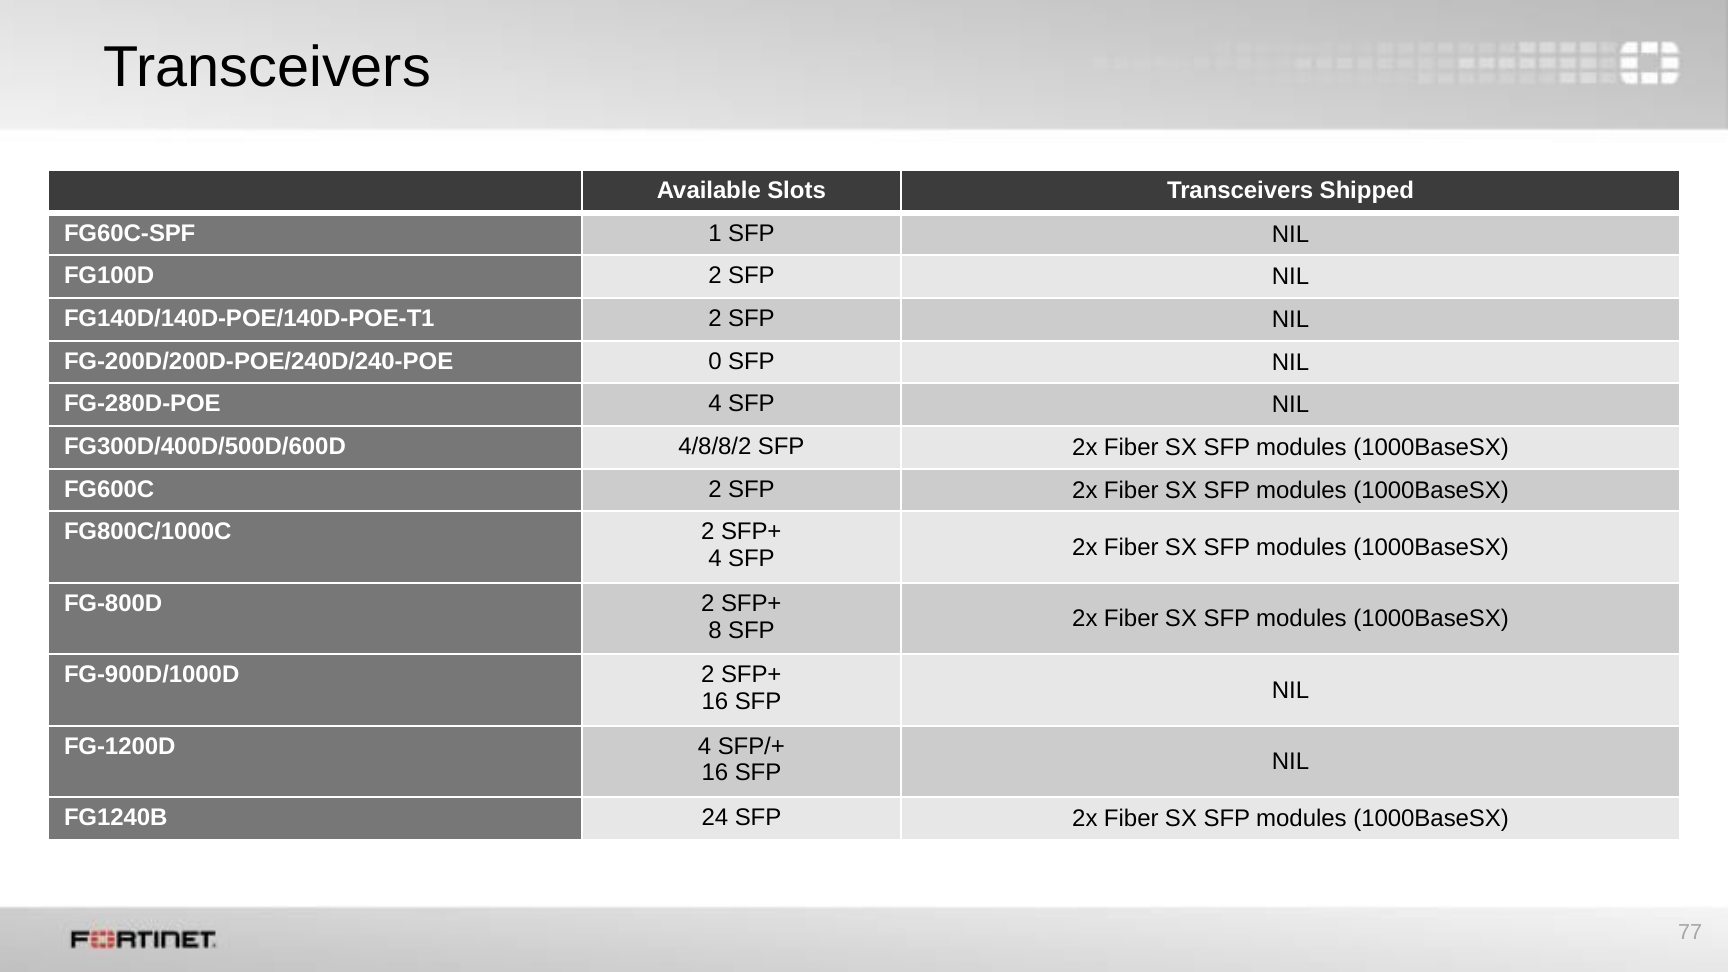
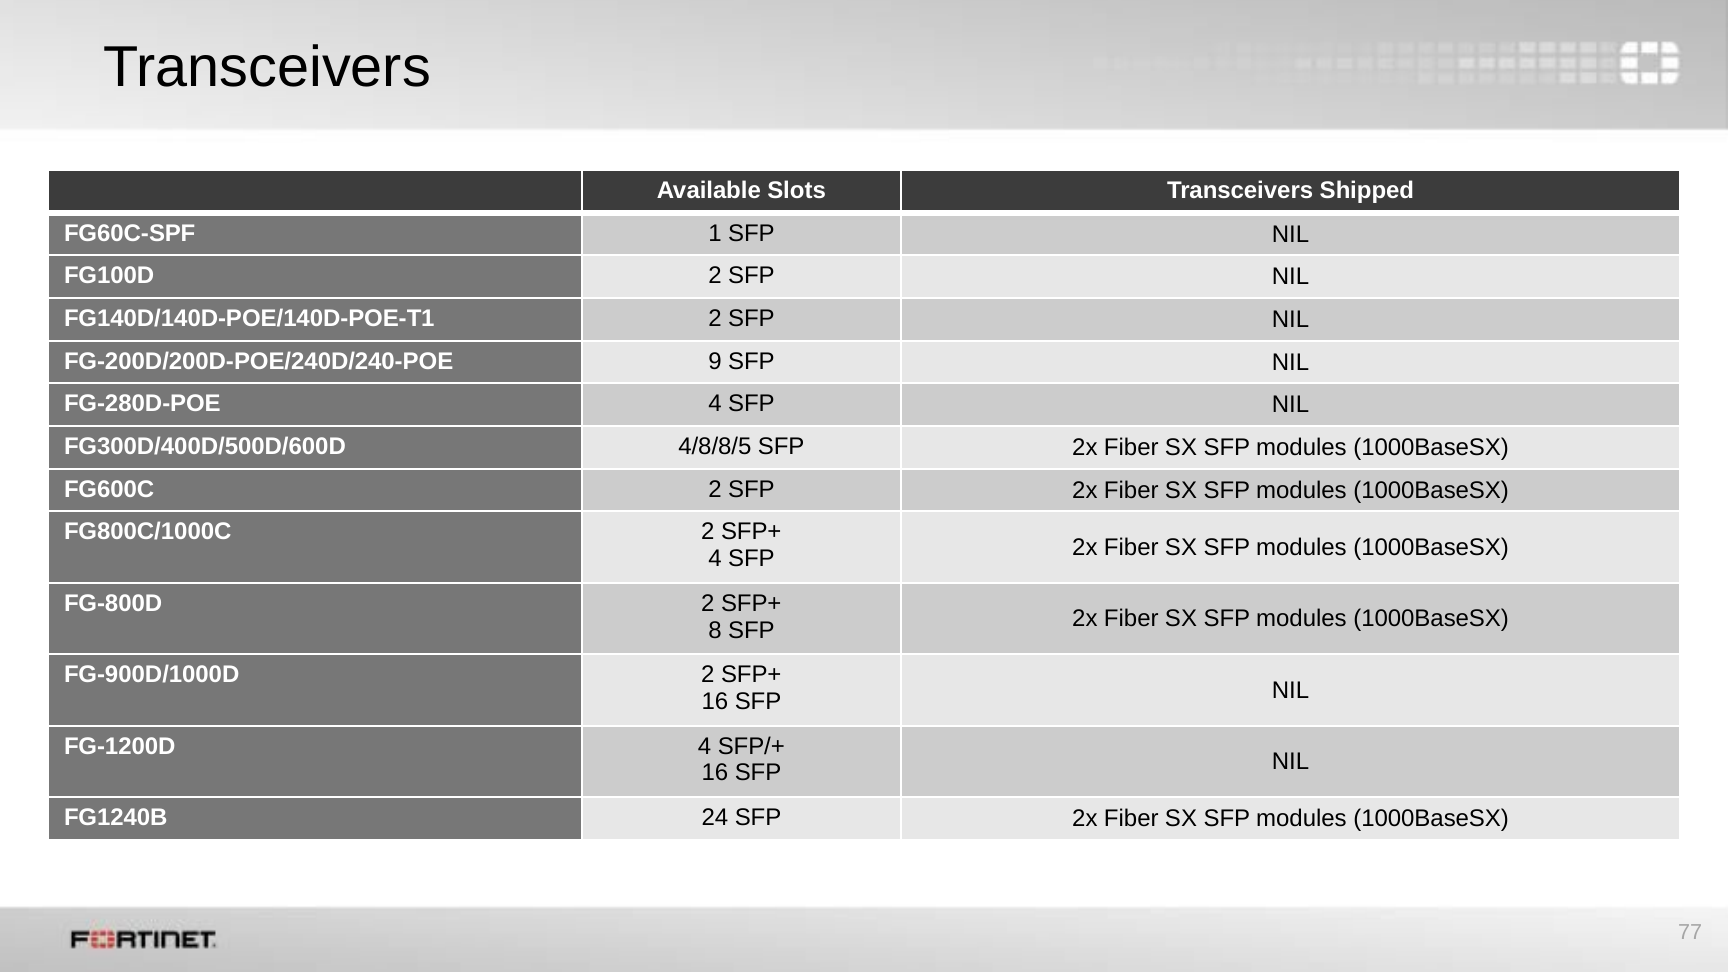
0: 0 -> 9 (715, 361)
4/8/8/2: 4/8/8/2 -> 4/8/8/5 (715, 447)
